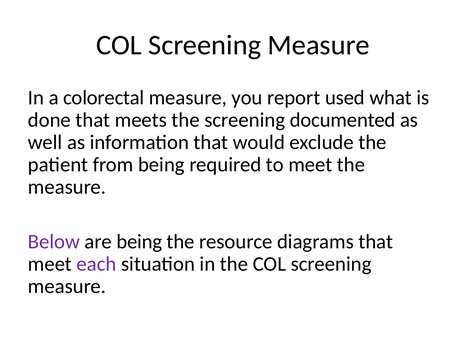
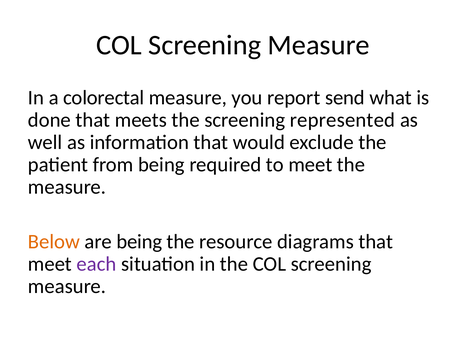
used: used -> send (345, 98)
documented: documented -> represented (342, 120)
Below colour: purple -> orange (54, 242)
